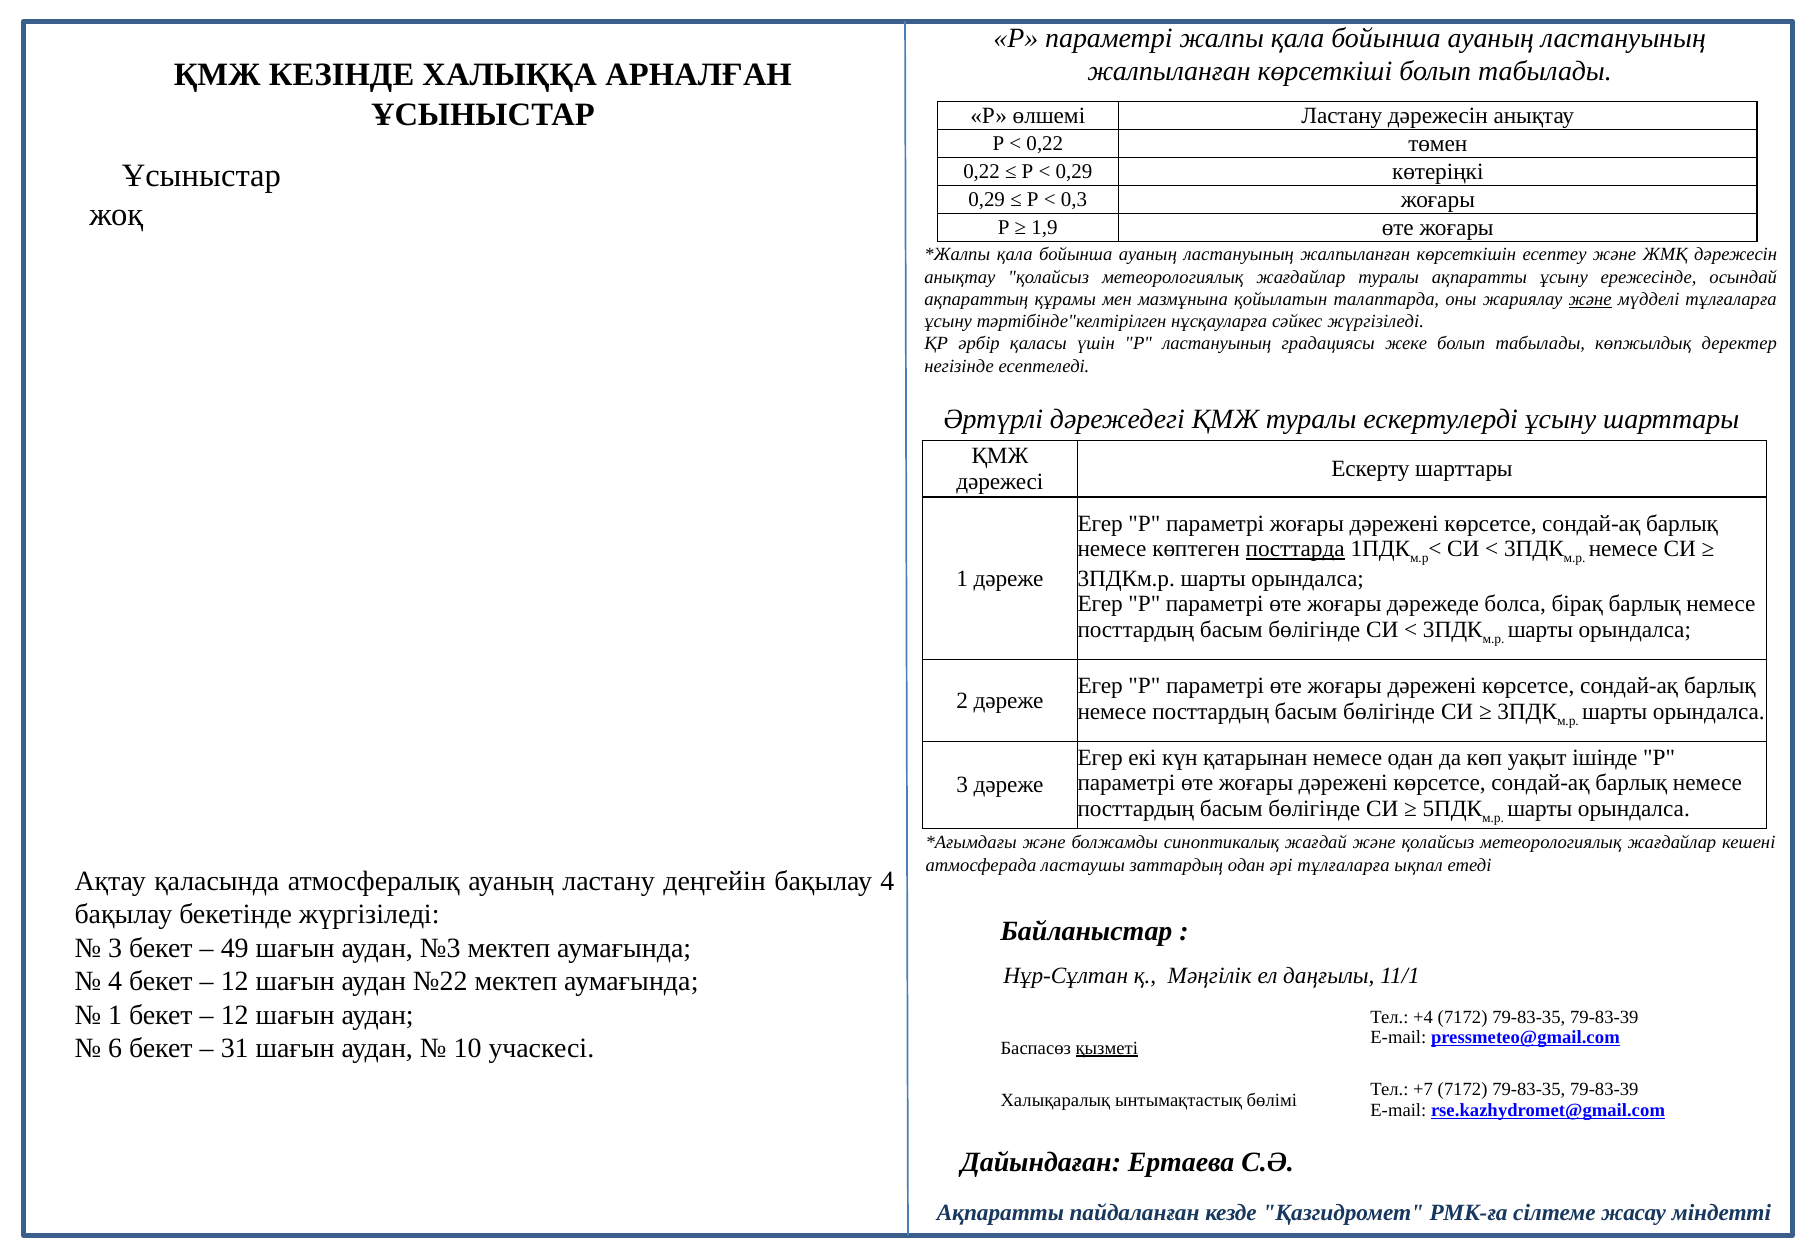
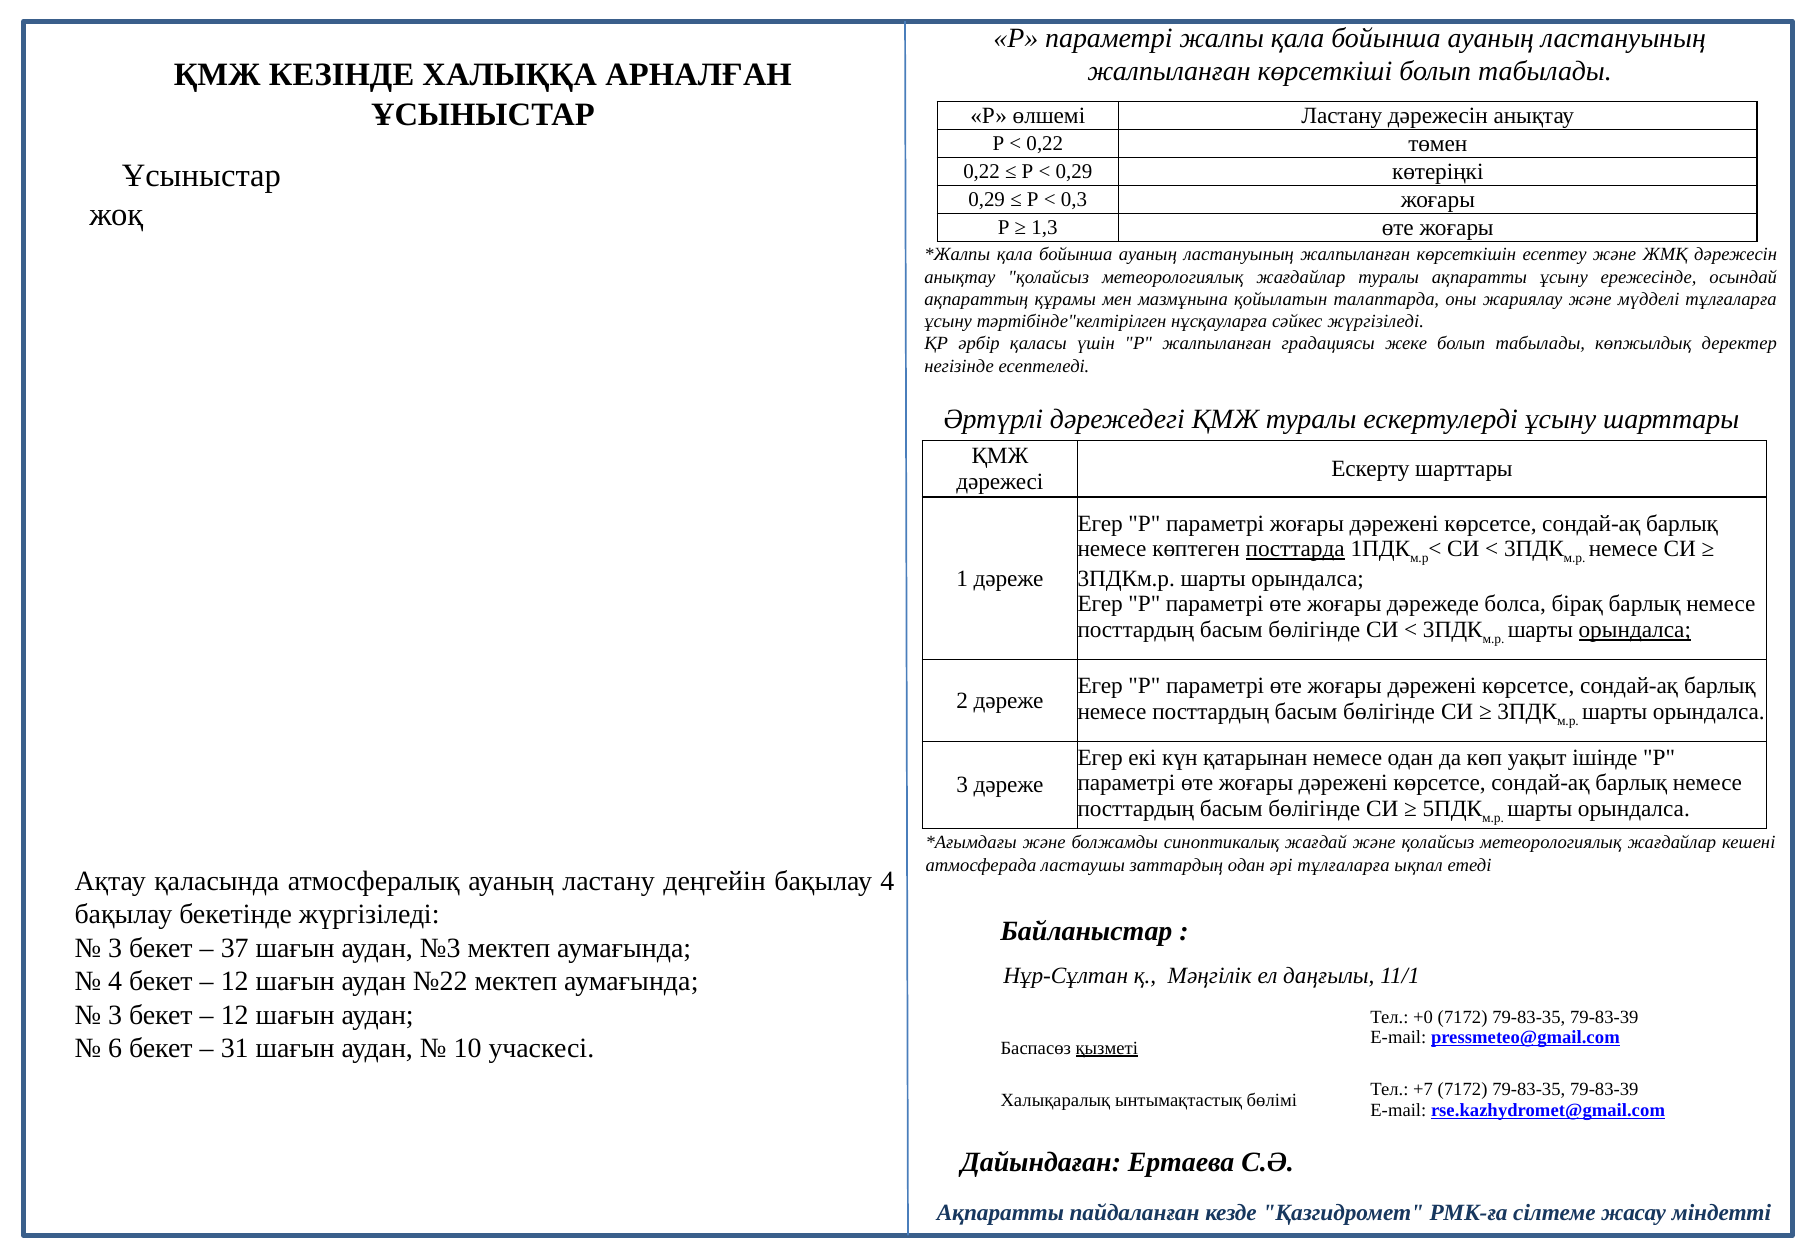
1,9: 1,9 -> 1,3 (1045, 228)
және underline: present -> none (1590, 299)
Р ластануының: ластануының -> жалпыланған (1217, 344)
орындалса underline: none -> present (1635, 630)
49: 49 -> 37 (235, 948)
1: 1 -> 3 (115, 1015)
+4: +4 -> +0 (1423, 1017)
